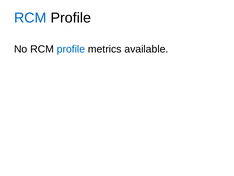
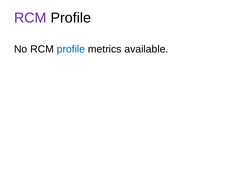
RCM colour: blue -> purple (30, 18)
